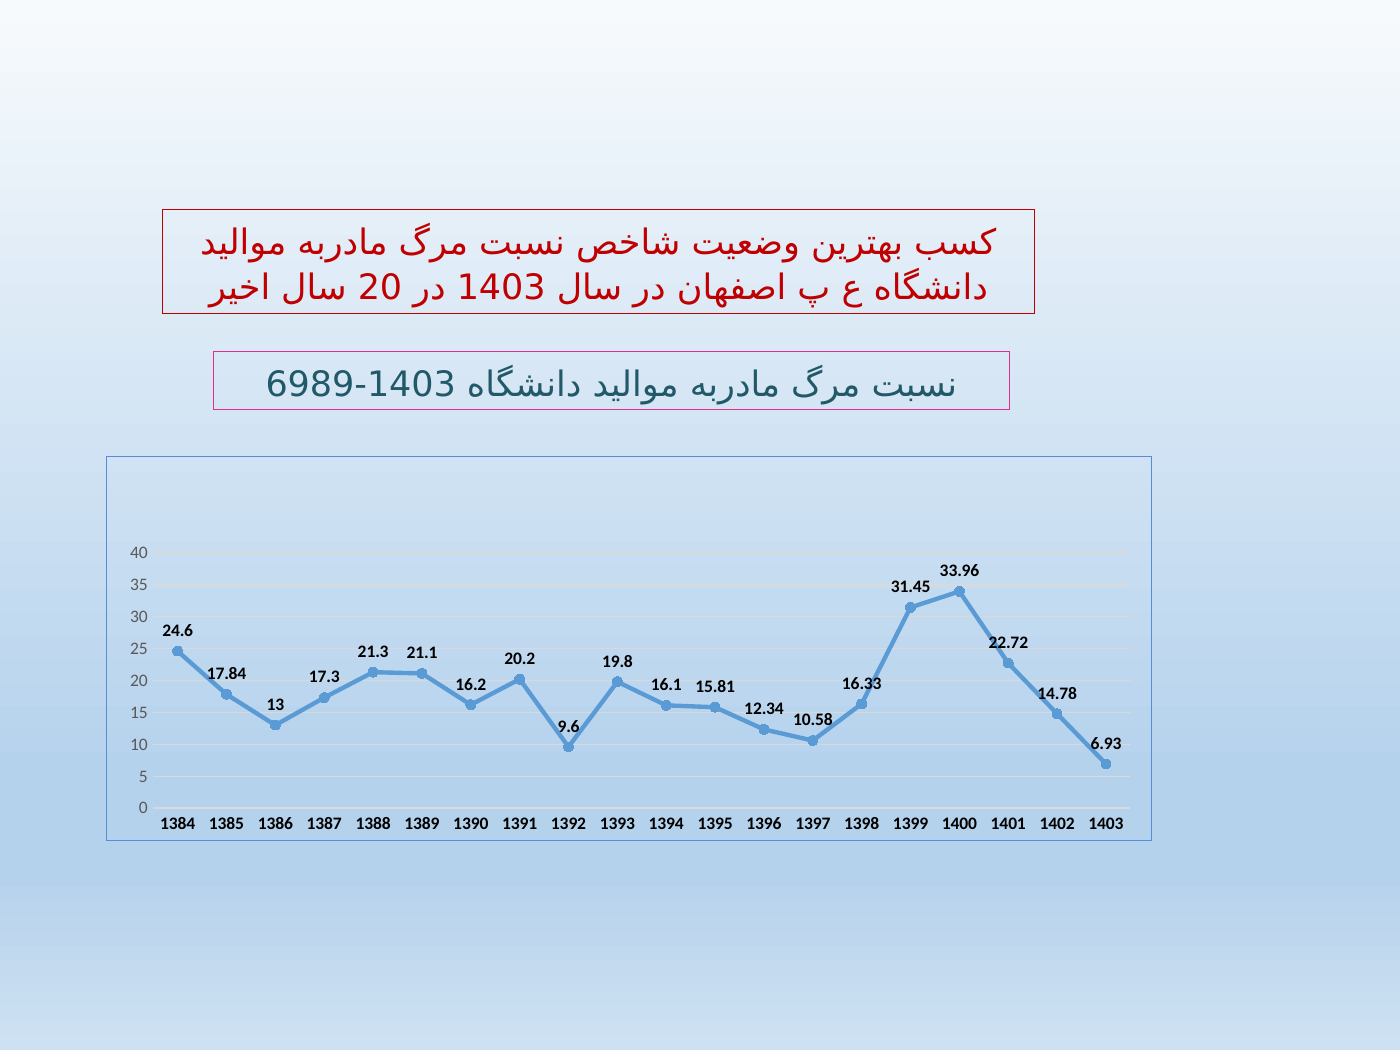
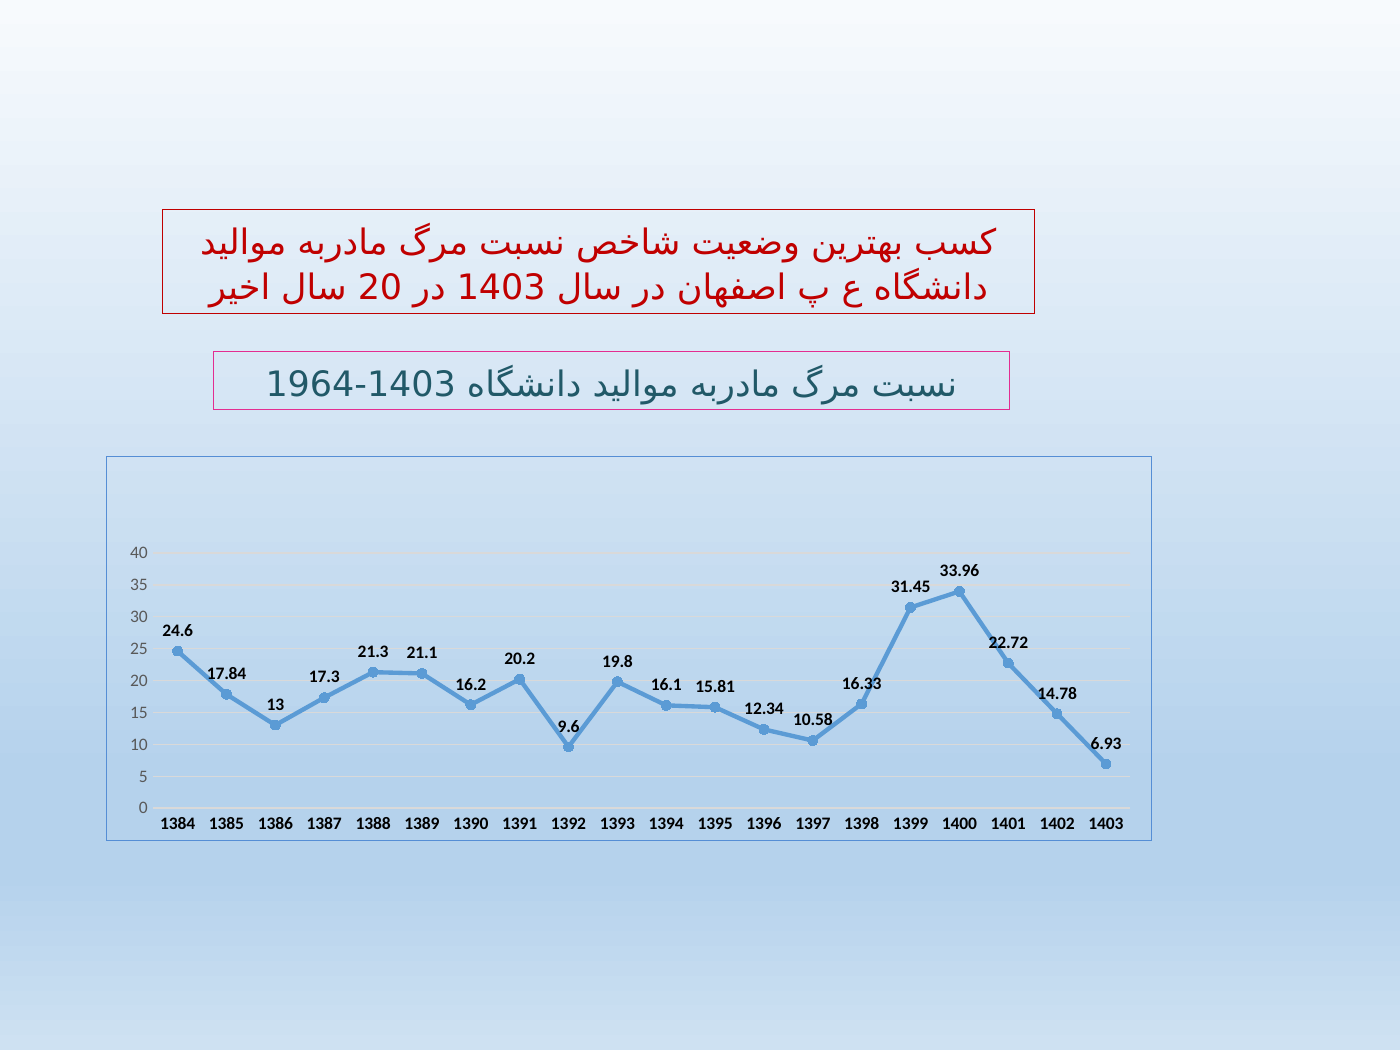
6989: 6989 -> 1964 (310, 384)
